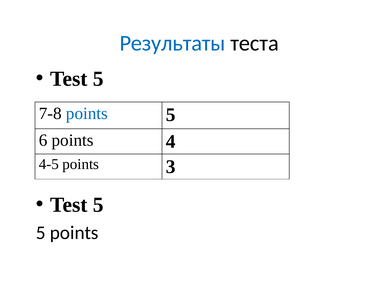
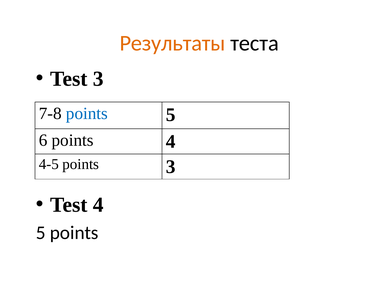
Результаты colour: blue -> orange (172, 43)
5: 5 -> 3 (98, 79)
5: 5 -> 4 (98, 205)
